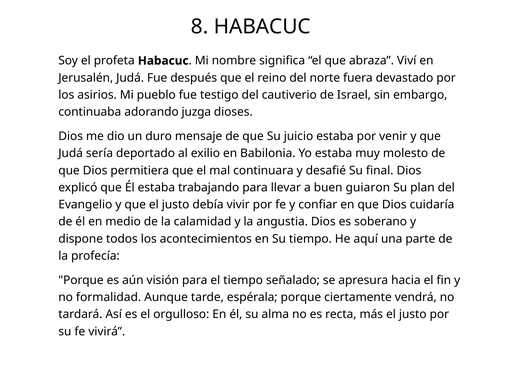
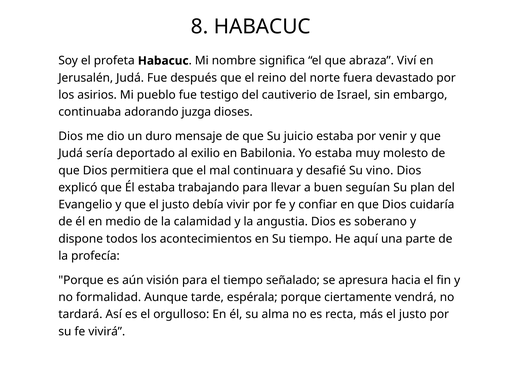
final: final -> vino (380, 171)
guiaron: guiaron -> seguían (368, 188)
